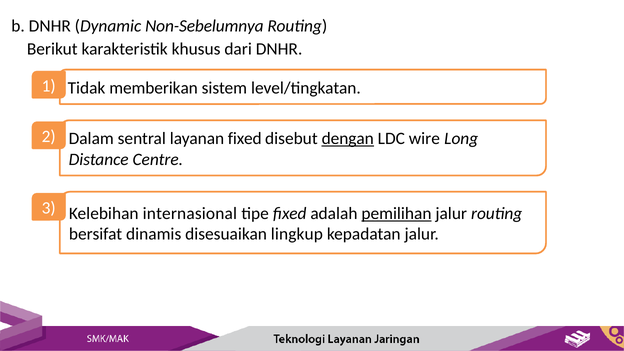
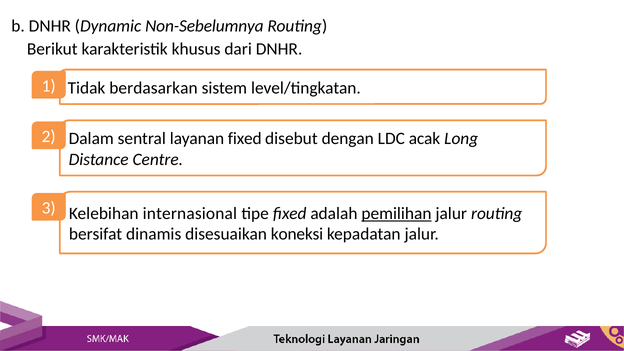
memberikan: memberikan -> berdasarkan (153, 88)
dengan underline: present -> none (348, 139)
wire: wire -> acak (424, 139)
lingkup: lingkup -> koneksi (297, 234)
